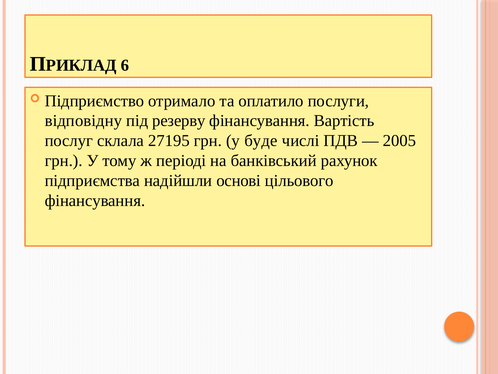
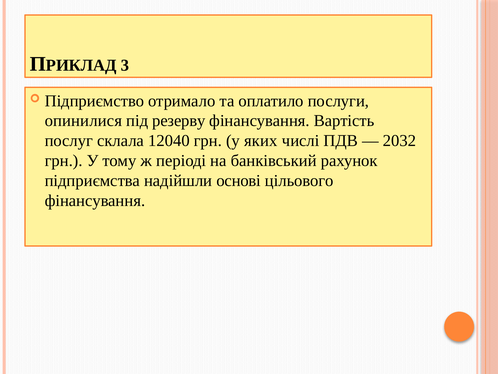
6: 6 -> 3 (125, 65)
відповідну: відповідну -> опинилися (83, 121)
27195: 27195 -> 12040 (169, 141)
буде: буде -> яких (261, 141)
2005: 2005 -> 2032 (399, 141)
